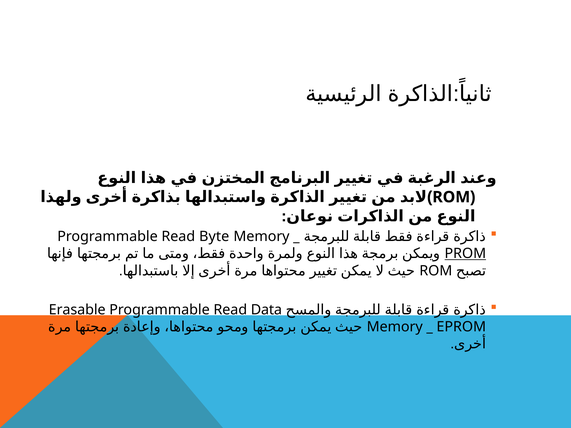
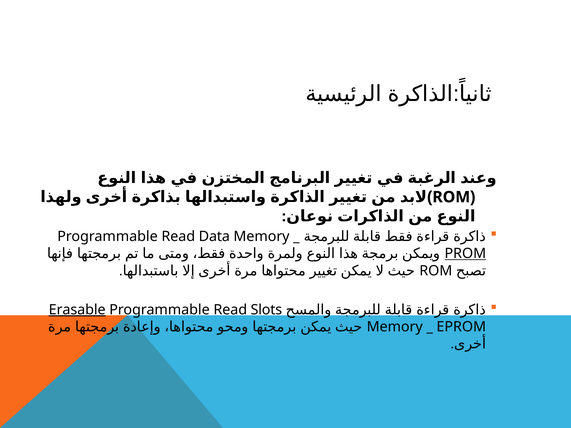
Byte: Byte -> Data (214, 237)
Erasable underline: none -> present (77, 310)
Data: Data -> Slots (266, 310)
